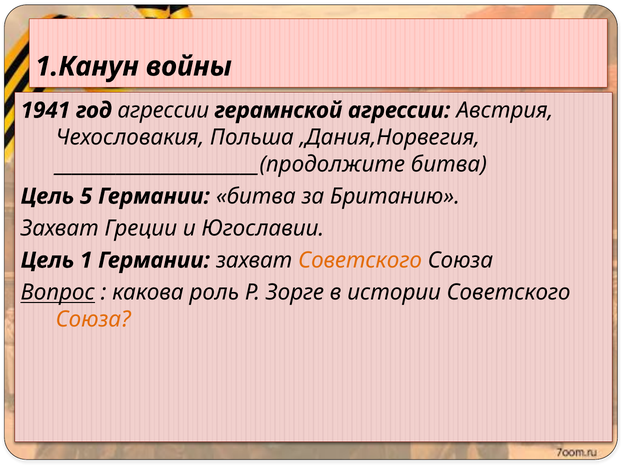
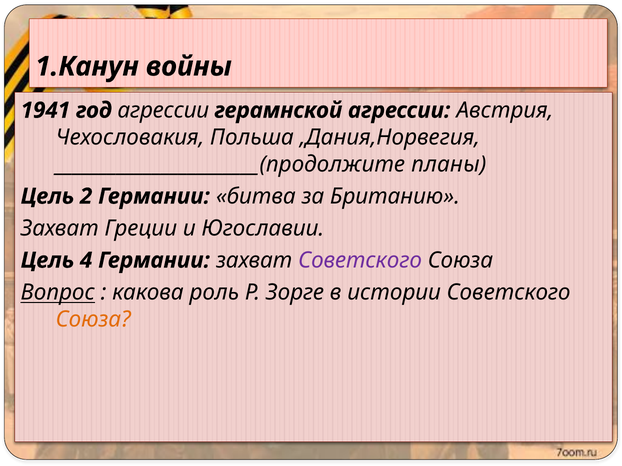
_______________________(продолжите битва: битва -> планы (449, 164)
5: 5 -> 2 (86, 197)
1: 1 -> 4 (86, 261)
Советского colour: orange -> purple (360, 261)
